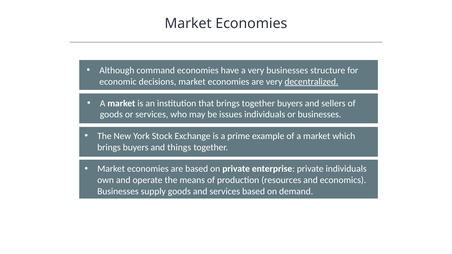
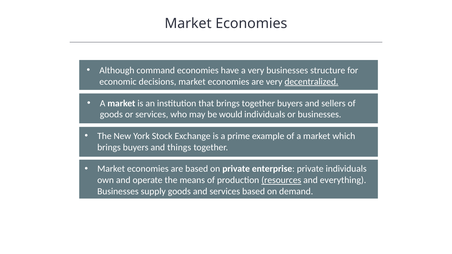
issues: issues -> would (231, 115)
resources underline: none -> present (281, 180)
economics: economics -> everything (343, 180)
